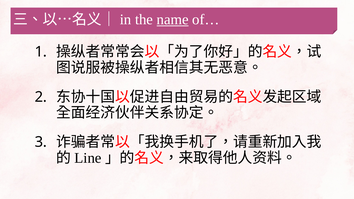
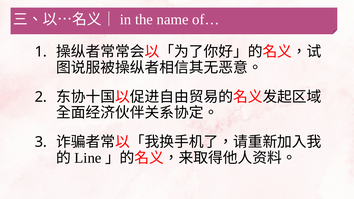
name underline: present -> none (173, 19)
